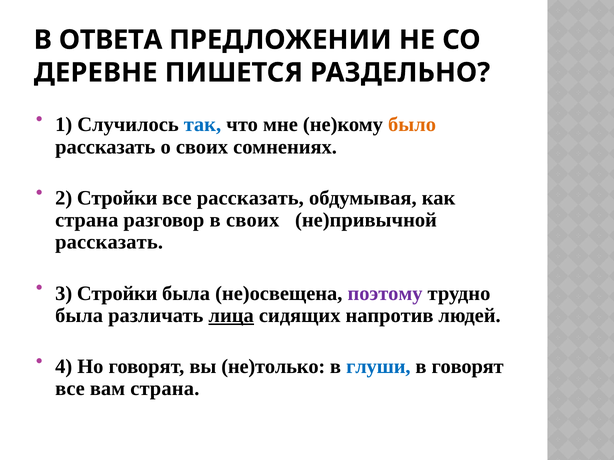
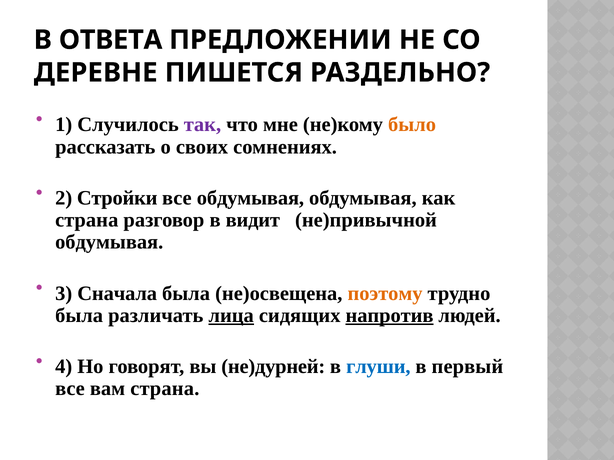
так colour: blue -> purple (203, 125)
все рассказать: рассказать -> обдумывая (250, 198)
в своих: своих -> видит (253, 220)
рассказать: рассказать -> обдумывая (109, 242)
3 Стройки: Стройки -> Сначала (117, 294)
поэтому colour: purple -> orange (385, 294)
напротив underline: none -> present (390, 316)
не)только: не)только -> не)дурней (273, 367)
в говорят: говорят -> первый (467, 367)
